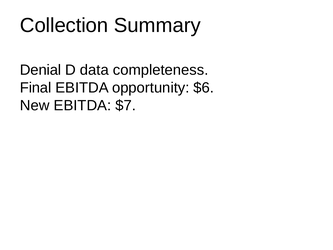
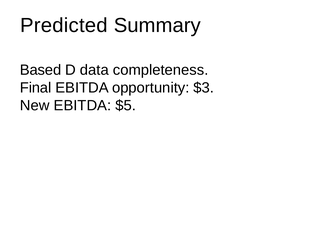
Collection: Collection -> Predicted (64, 25)
Denial: Denial -> Based (41, 70)
$6: $6 -> $3 (204, 88)
$7: $7 -> $5 (126, 105)
